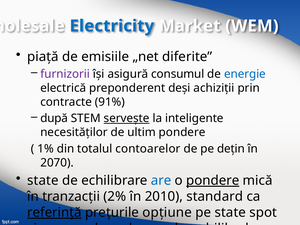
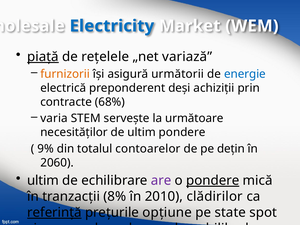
piaţă underline: none -> present (43, 57)
emisiile: emisiile -> reţelele (105, 57)
diferite: diferite -> variază (187, 57)
furnizorii colour: purple -> orange (65, 74)
consumul: consumul -> următorii (178, 74)
91%: 91% -> 68% (110, 102)
după: după -> varia (54, 118)
serveşte underline: present -> none (127, 118)
inteligente: inteligente -> următoare (194, 118)
1%: 1% -> 9% (46, 149)
2070: 2070 -> 2060 (57, 163)
state: state -> ultim (43, 181)
are colour: blue -> purple (161, 181)
2%: 2% -> 8% (115, 197)
standard: standard -> clădirilor (215, 197)
